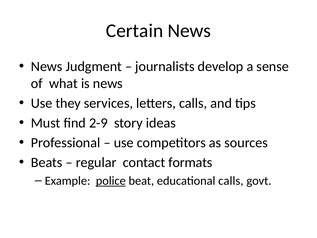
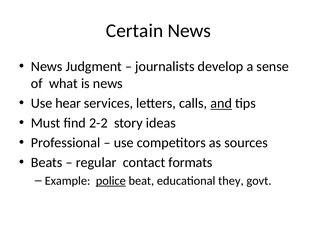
they: they -> hear (68, 103)
and underline: none -> present (221, 103)
2-9: 2-9 -> 2-2 (98, 123)
educational calls: calls -> they (231, 181)
